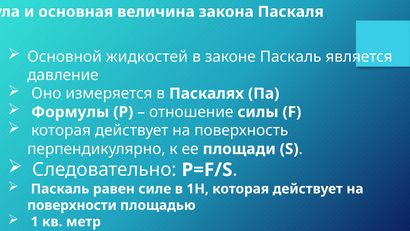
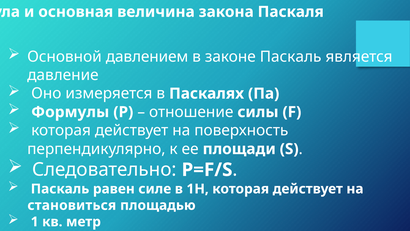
жидкостей: жидкостей -> давлением (147, 57)
поверхности: поверхности -> становиться (72, 205)
